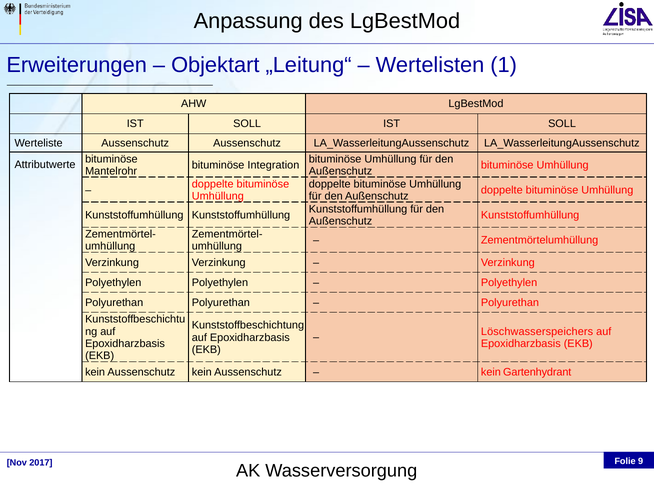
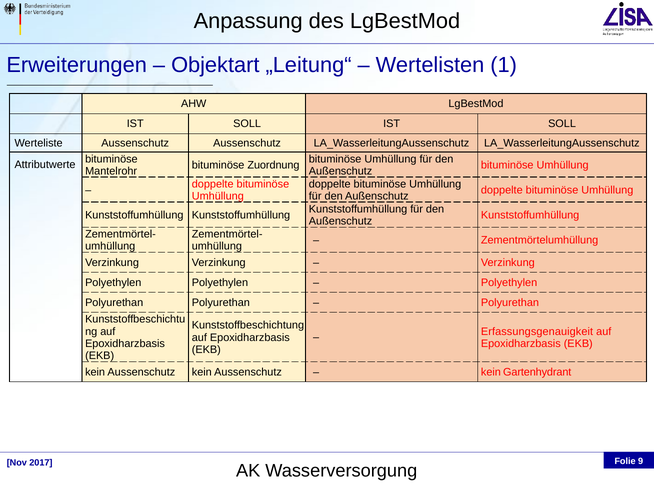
Integration: Integration -> Zuordnung (273, 165)
Löschwasserspeichers: Löschwasserspeichers -> Erfassungsgenauigkeit (537, 332)
